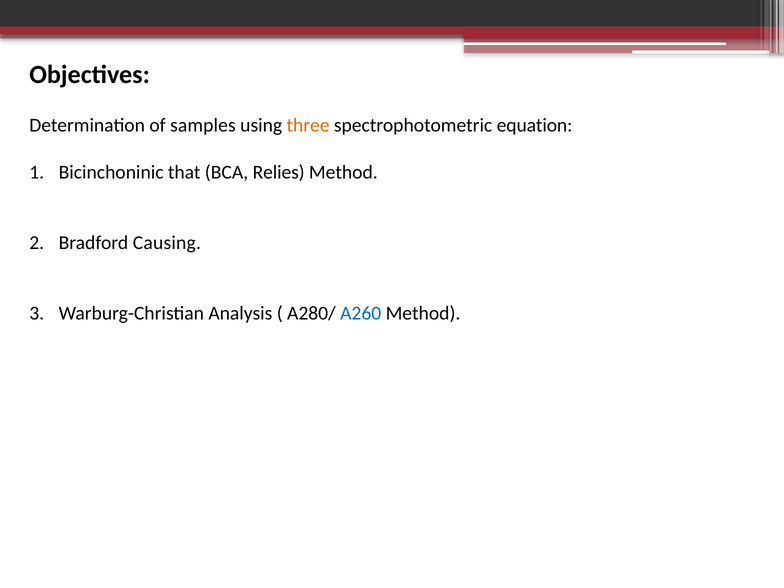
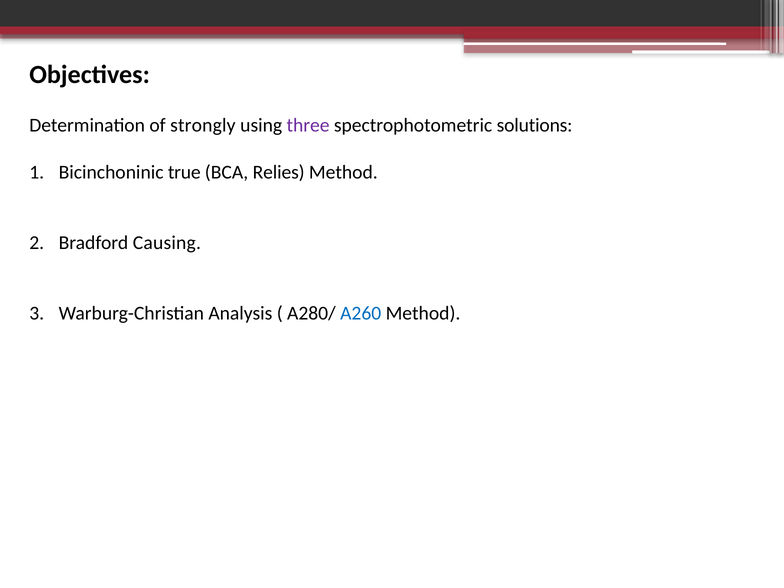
samples: samples -> strongly (203, 125)
three colour: orange -> purple (308, 125)
equation: equation -> solutions (535, 125)
that: that -> true (184, 172)
